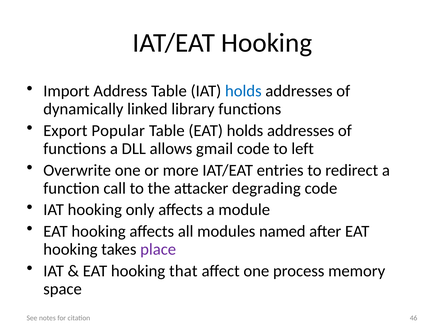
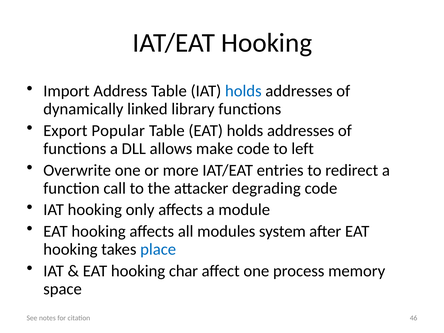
gmail: gmail -> make (215, 149)
named: named -> system (282, 231)
place colour: purple -> blue (158, 249)
that: that -> char (183, 271)
